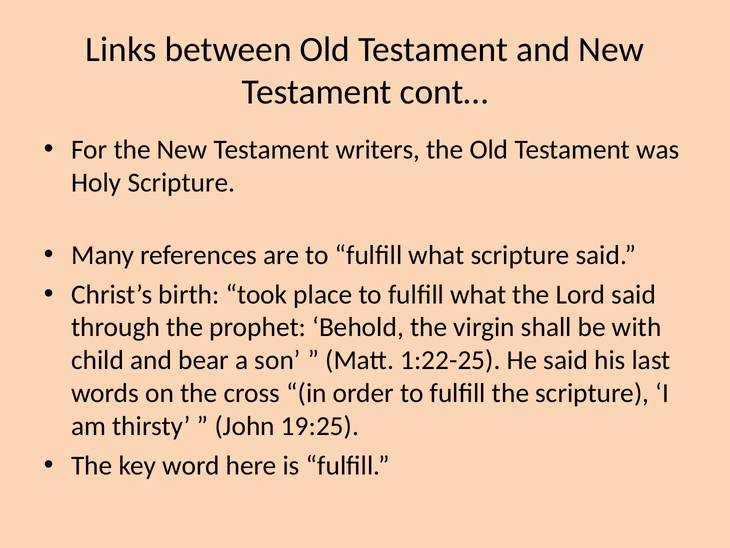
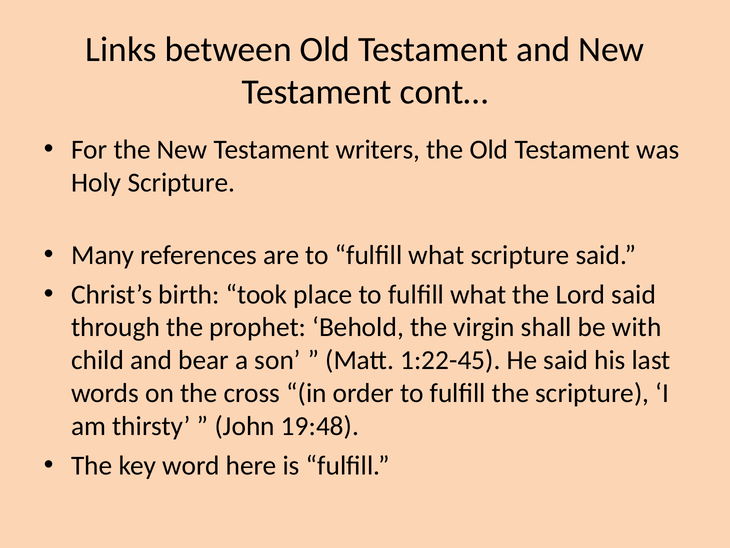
1:22-25: 1:22-25 -> 1:22-45 (450, 360)
19:25: 19:25 -> 19:48 (320, 426)
